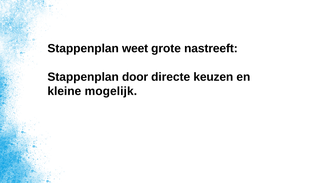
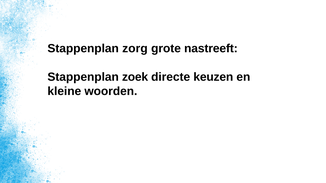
weet: weet -> zorg (135, 49)
door: door -> zoek (135, 77)
mogelijk: mogelijk -> woorden (111, 91)
